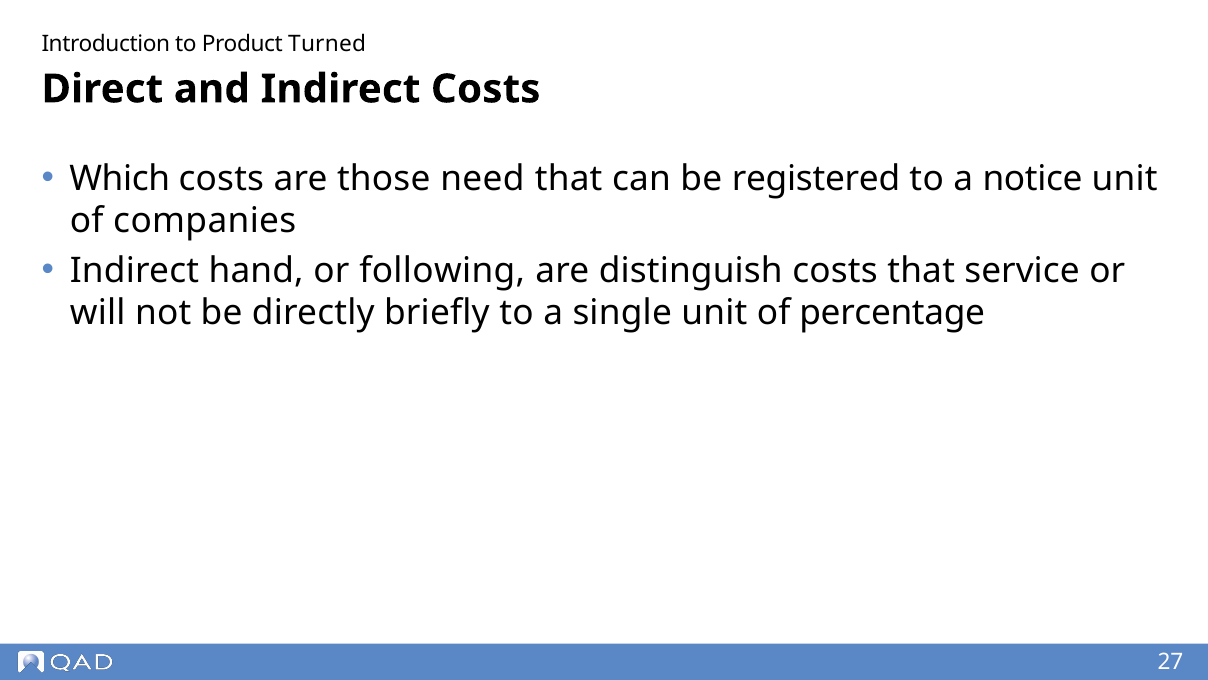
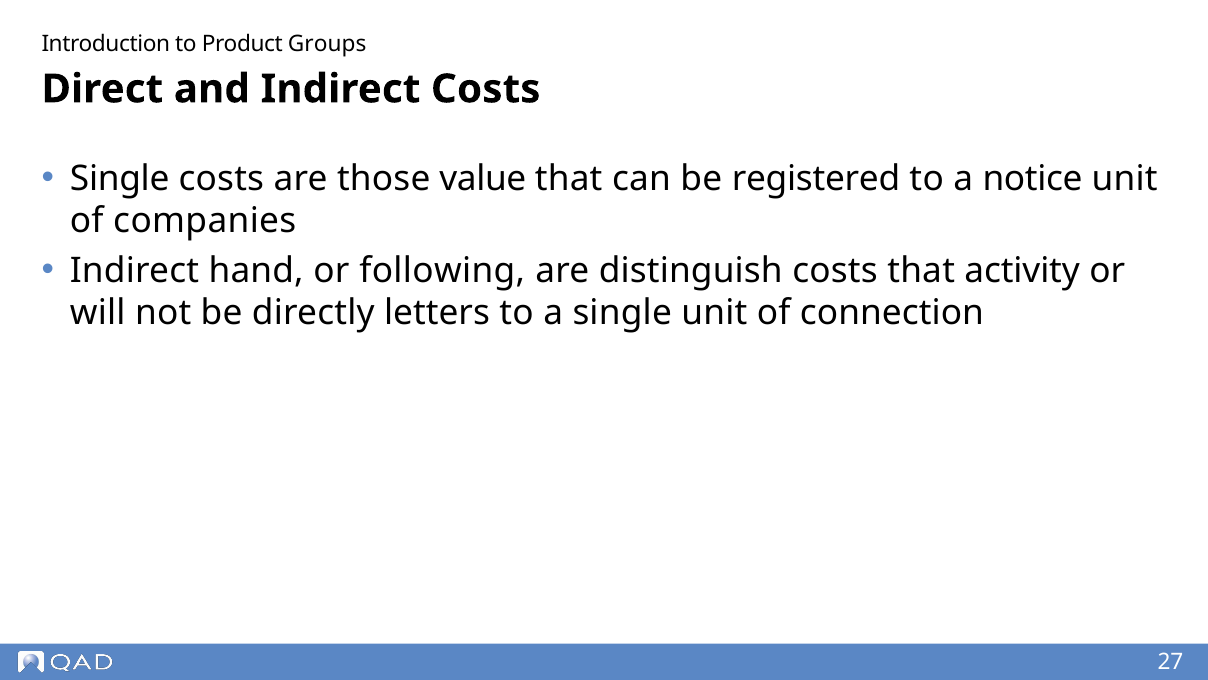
Turned: Turned -> Groups (327, 44)
Which: Which -> Single (120, 178)
need: need -> value (483, 178)
service: service -> activity (1022, 271)
briefly: briefly -> letters (437, 313)
percentage: percentage -> connection (892, 313)
